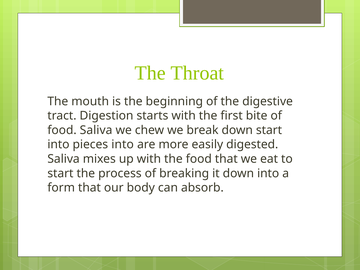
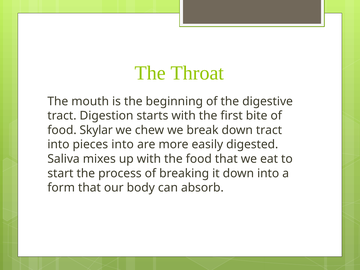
food Saliva: Saliva -> Skylar (96, 130)
down start: start -> tract (269, 130)
